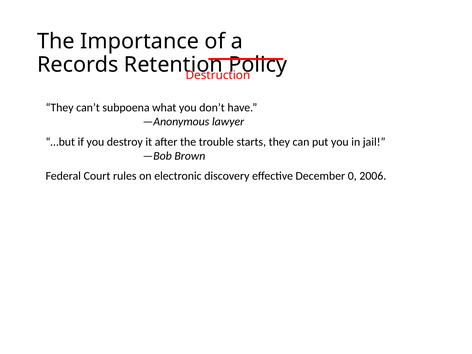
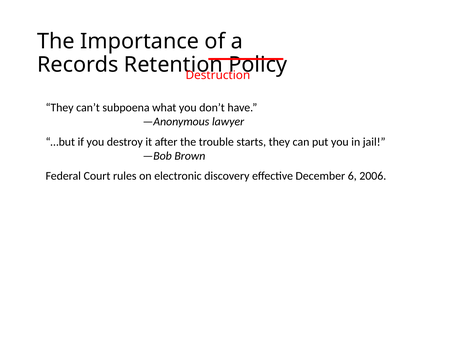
0: 0 -> 6 (352, 176)
